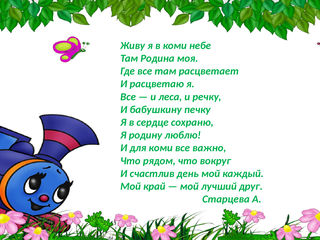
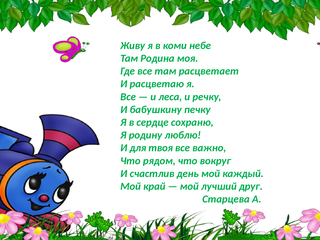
для коми: коми -> твоя (161, 148)
